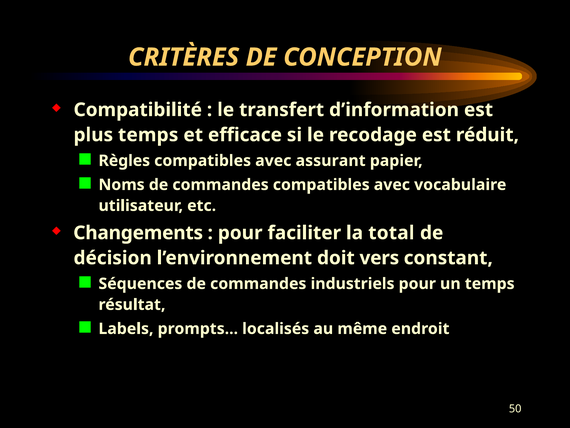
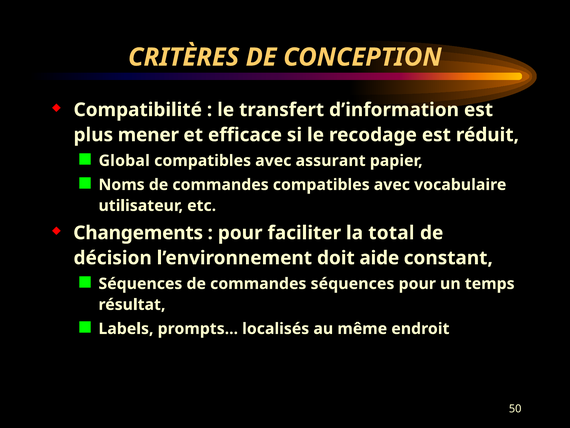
plus temps: temps -> mener (148, 135)
Règles: Règles -> Global (124, 160)
vers: vers -> aide (379, 258)
commandes industriels: industriels -> séquences (352, 283)
